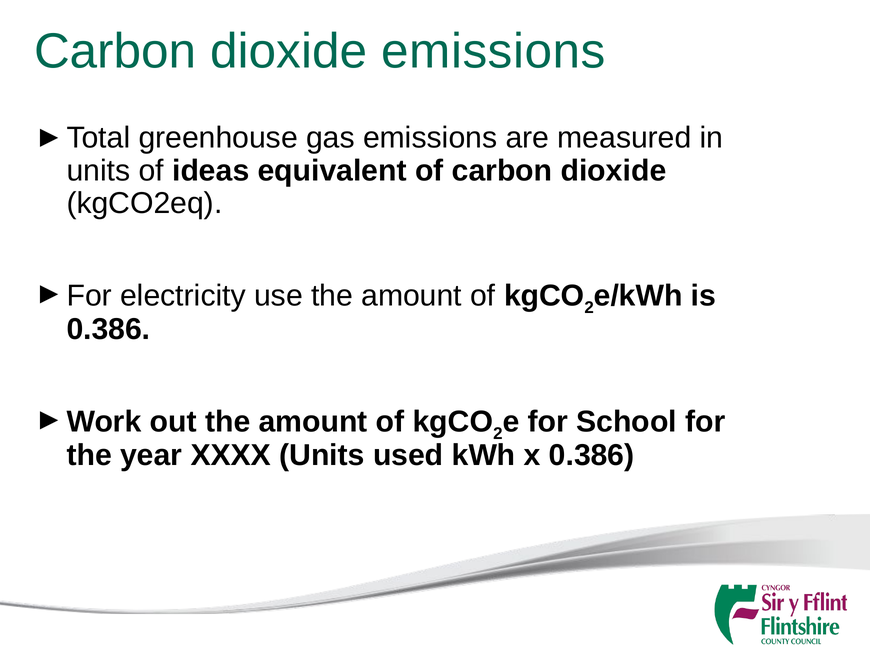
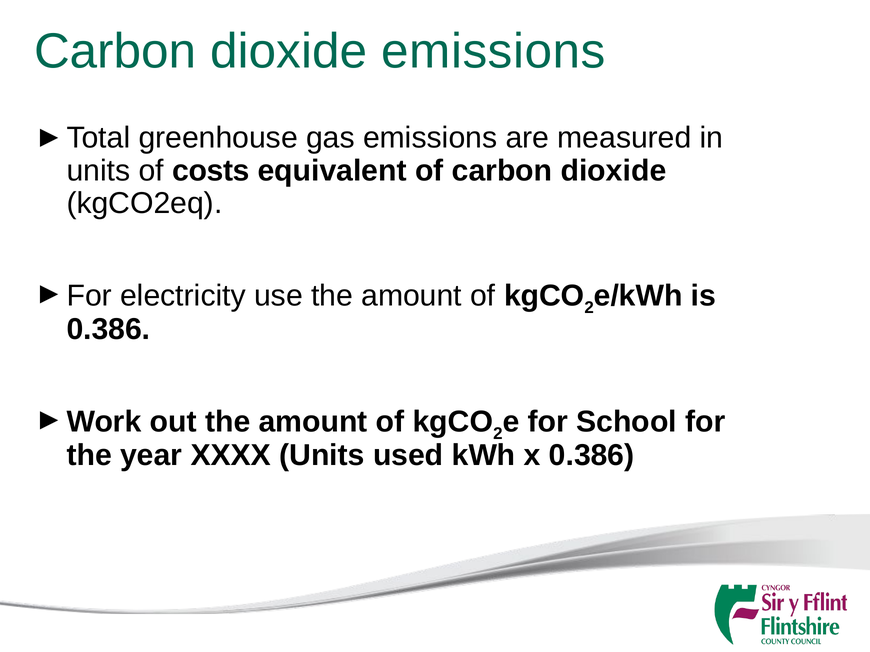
ideas: ideas -> costs (211, 171)
